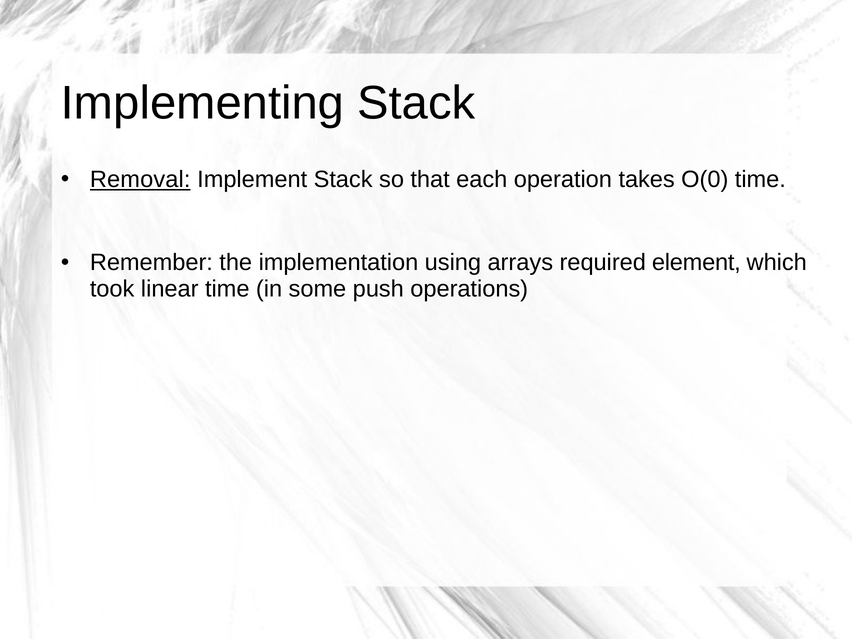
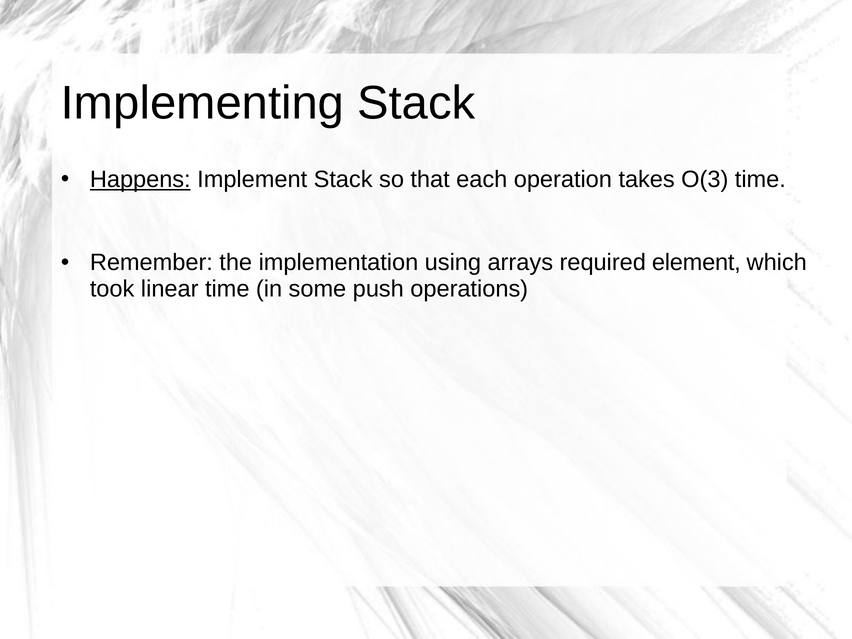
Removal: Removal -> Happens (140, 179)
O(0: O(0 -> O(3 (705, 179)
